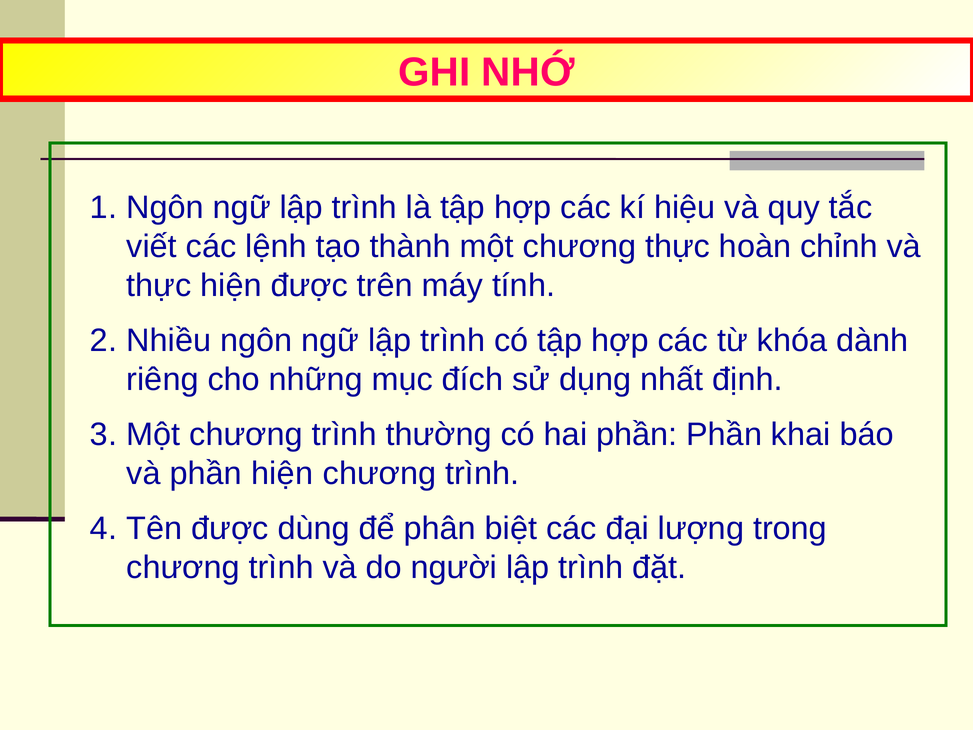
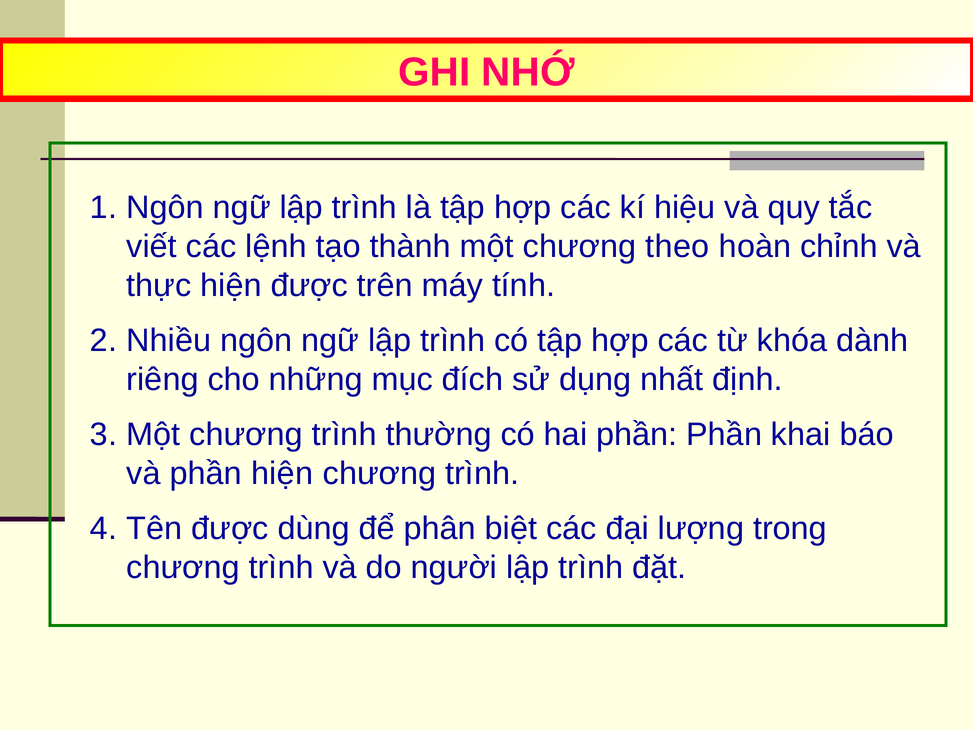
chương thực: thực -> theo (677, 246)
